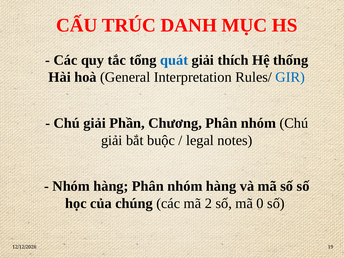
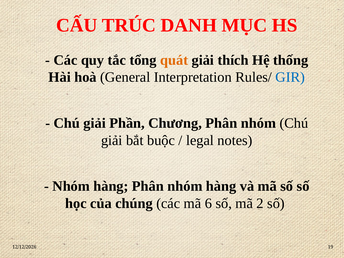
quát colour: blue -> orange (174, 60)
2: 2 -> 6 (208, 203)
0: 0 -> 2 (260, 203)
